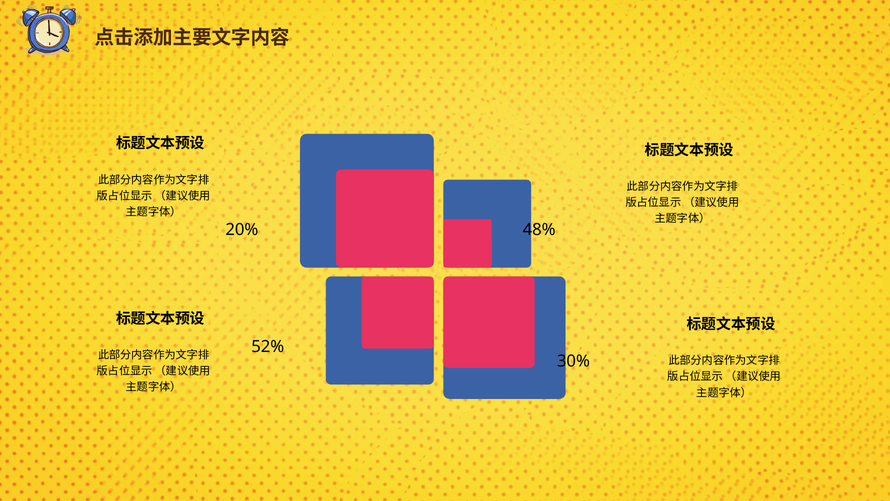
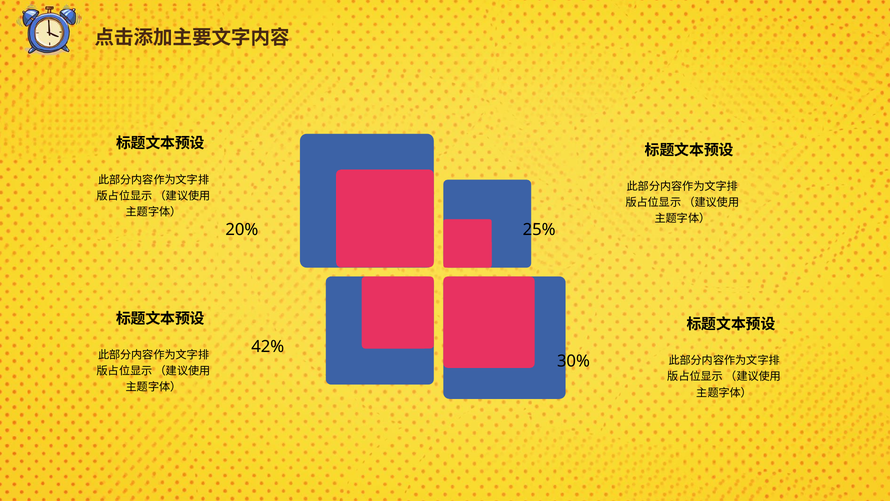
48%: 48% -> 25% (539, 229)
52%: 52% -> 42% (268, 346)
